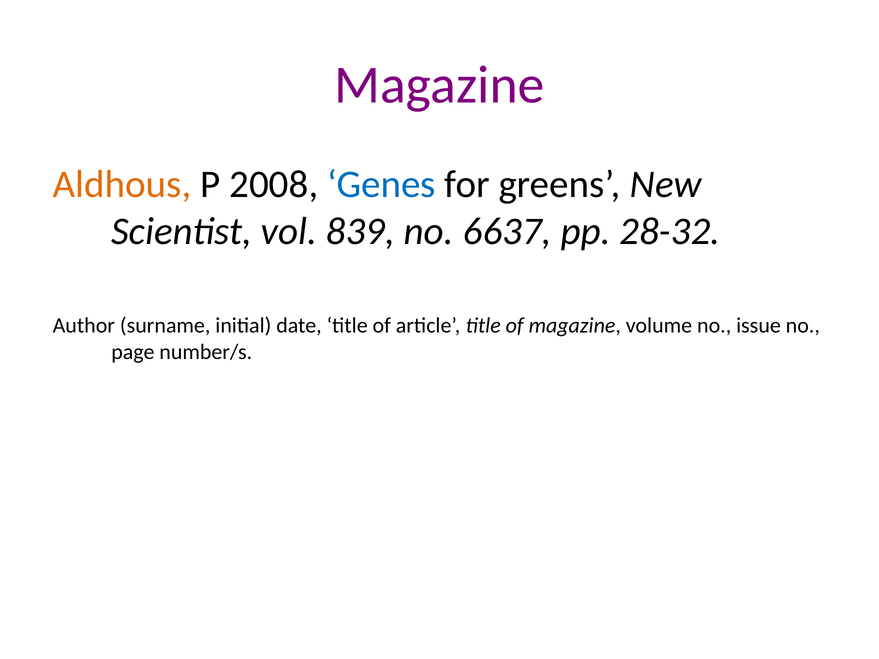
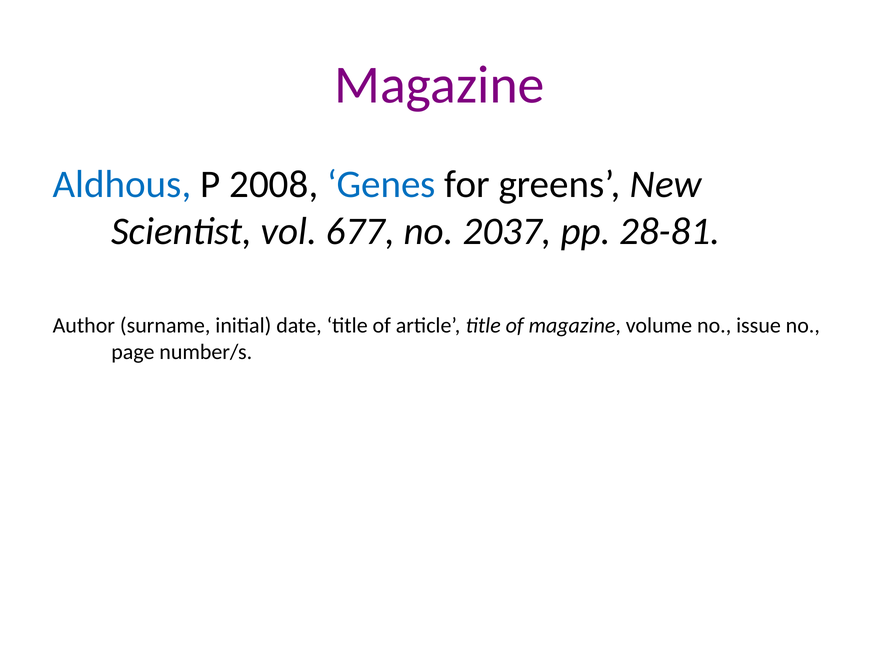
Aldhous colour: orange -> blue (122, 184)
839: 839 -> 677 (360, 231)
6637: 6637 -> 2037 (507, 231)
28-32: 28-32 -> 28-81 (670, 231)
